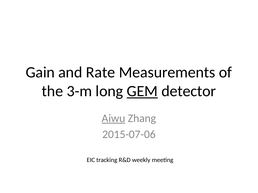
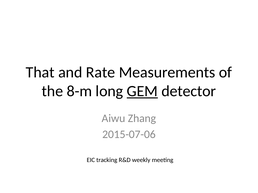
Gain: Gain -> That (40, 72)
3-m: 3-m -> 8-m (79, 91)
Aiwu underline: present -> none (114, 119)
